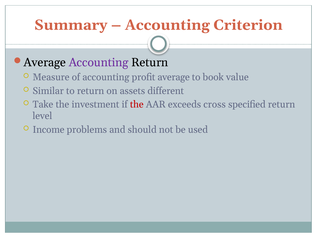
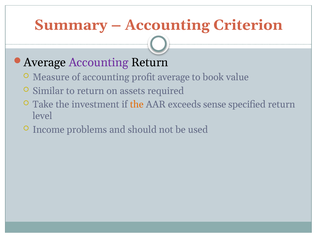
different: different -> required (166, 91)
the colour: red -> orange (137, 104)
cross: cross -> sense (215, 104)
